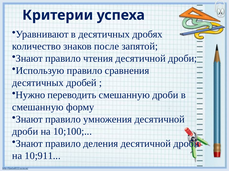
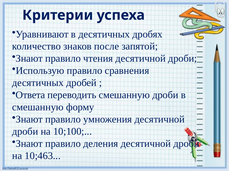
Нужно: Нужно -> Ответа (30, 95)
10;911: 10;911 -> 10;463 (43, 156)
